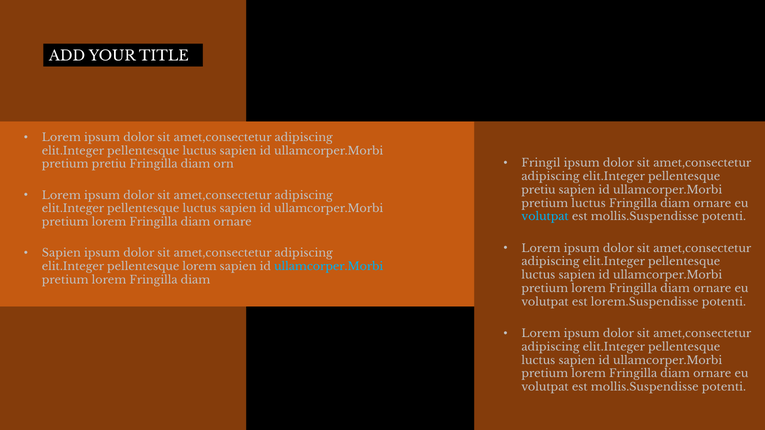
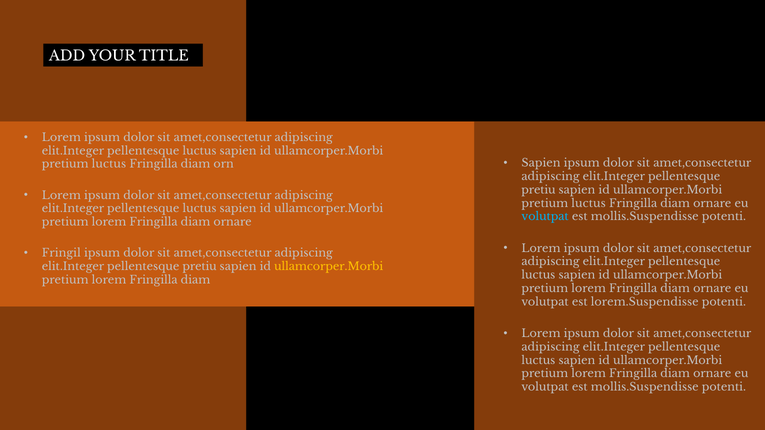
Fringil: Fringil -> Sapien (541, 163)
pretiu: pretiu -> luctus (109, 164)
Sapien: Sapien -> Fringil (61, 253)
lorem: lorem -> pretiu (200, 267)
ullamcorper.Morbi colour: light blue -> yellow (329, 267)
